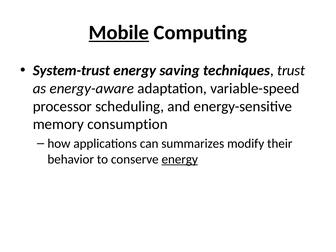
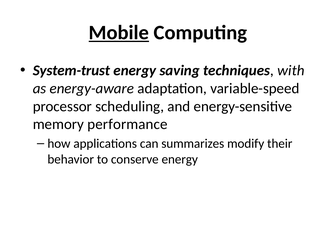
trust: trust -> with (291, 70)
consumption: consumption -> performance (127, 124)
energy underline: present -> none (180, 159)
